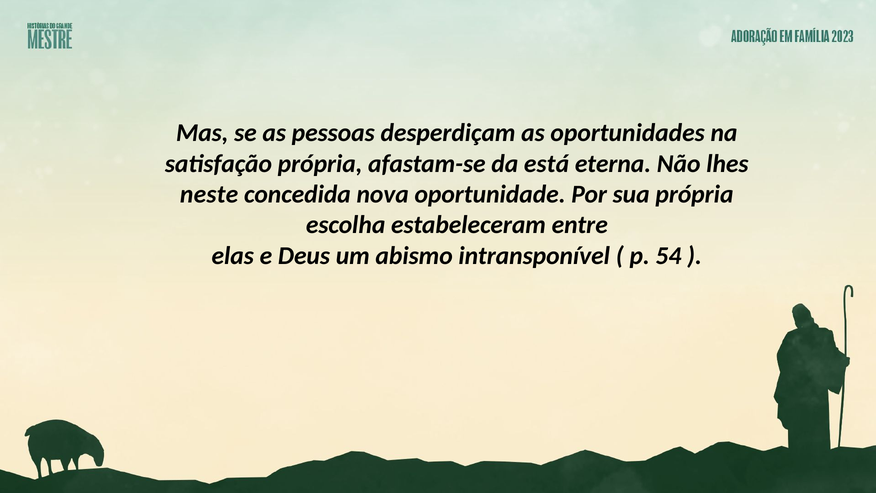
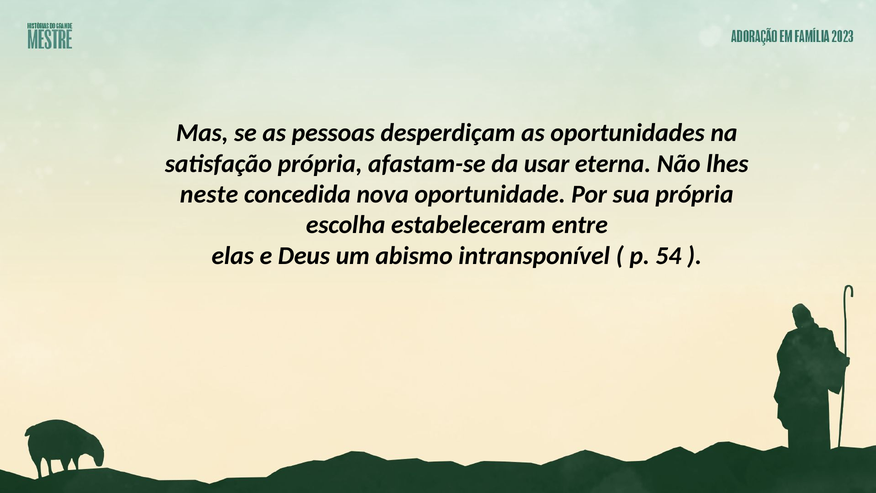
está: está -> usar (547, 164)
